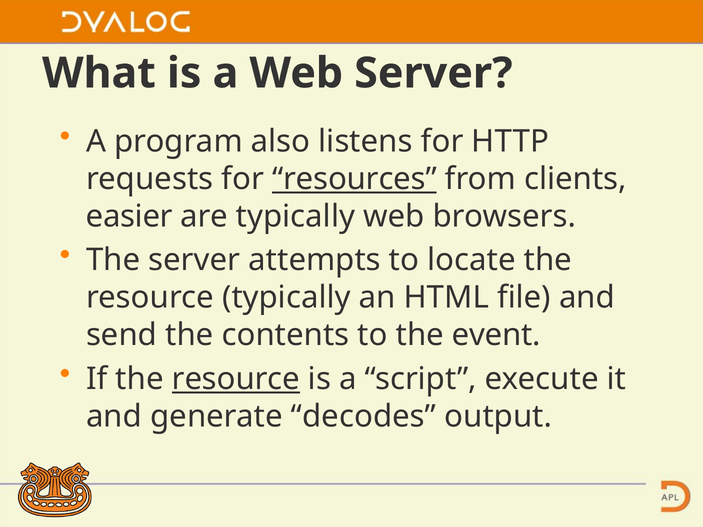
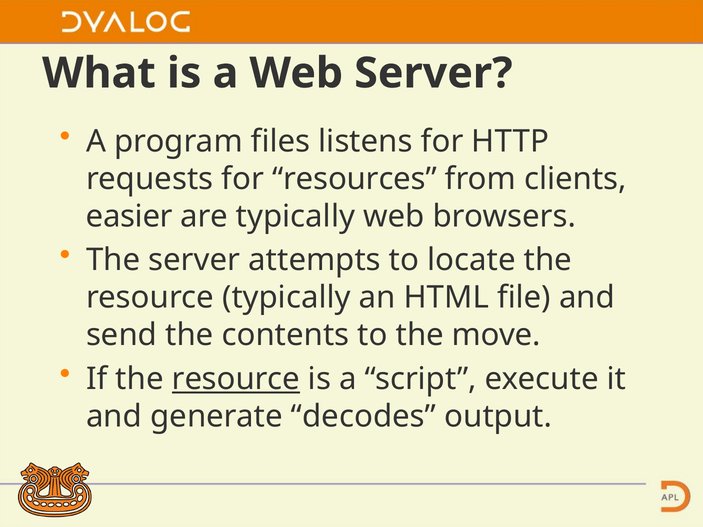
also: also -> files (281, 142)
resources underline: present -> none (354, 179)
event: event -> move (496, 335)
